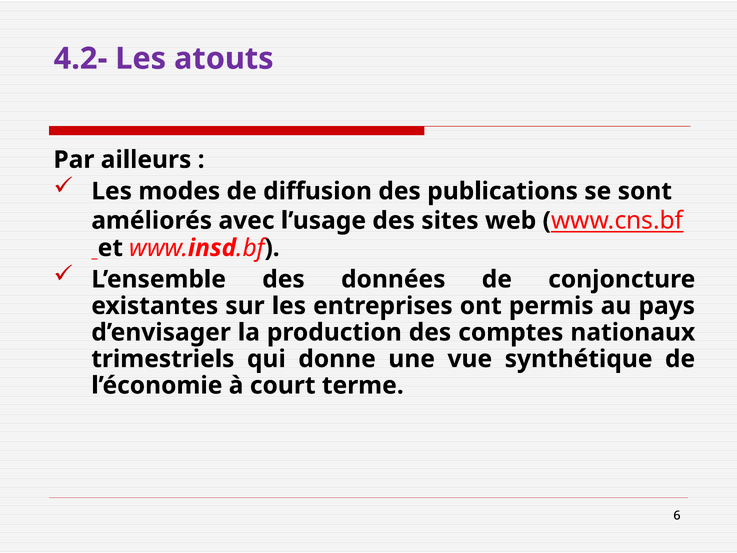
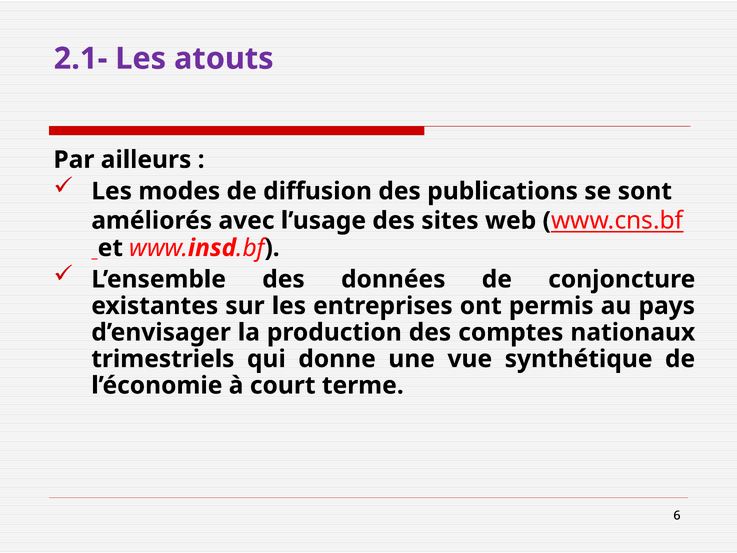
4.2-: 4.2- -> 2.1- (80, 59)
